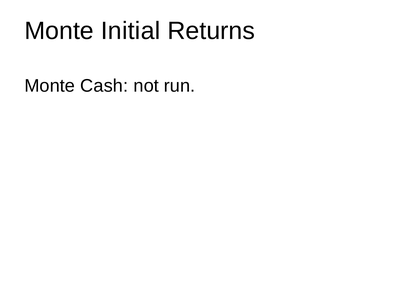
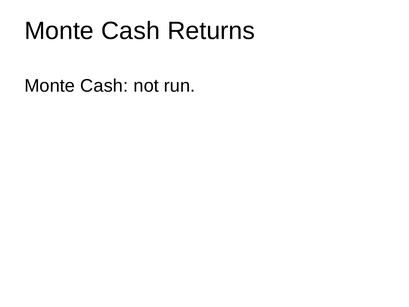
Initial: Initial -> Cash (131, 31)
